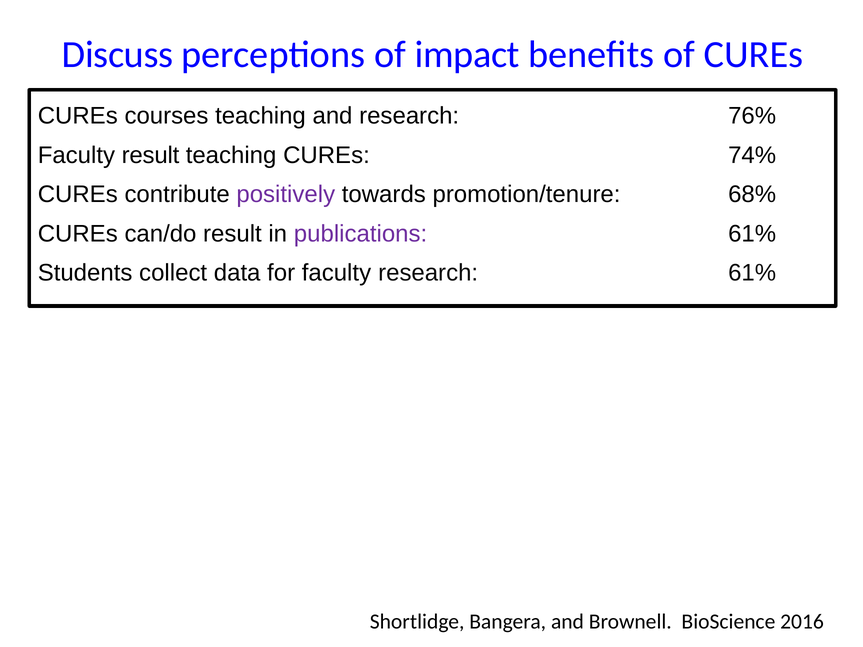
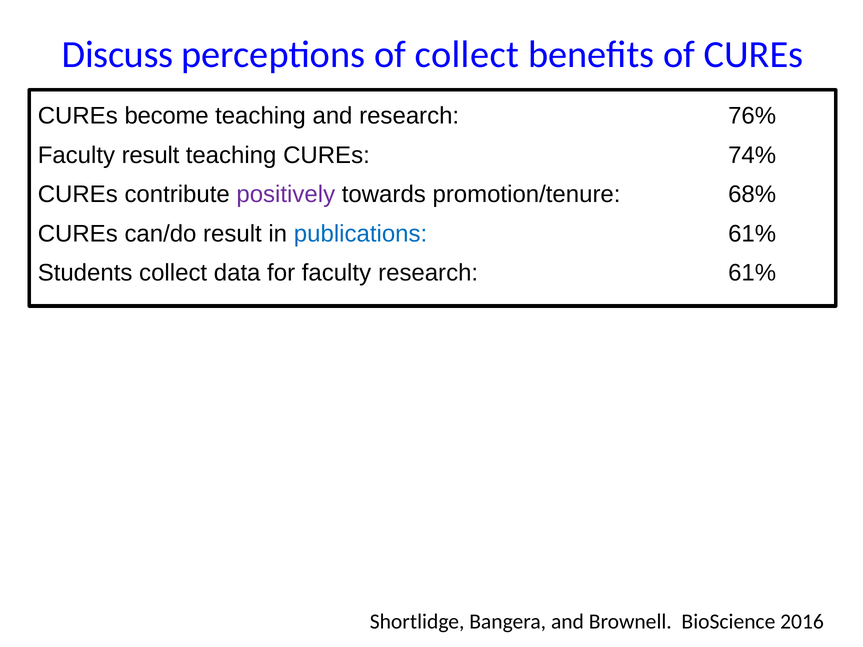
of impact: impact -> collect (467, 54)
courses: courses -> become (167, 116)
publications colour: purple -> blue (361, 234)
